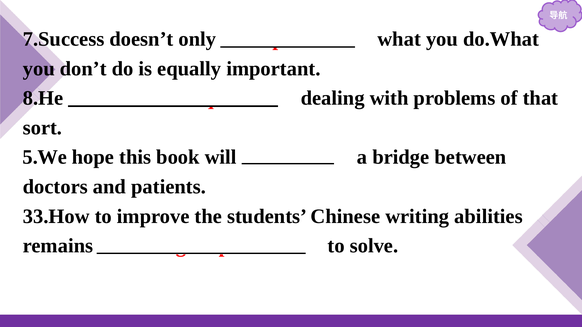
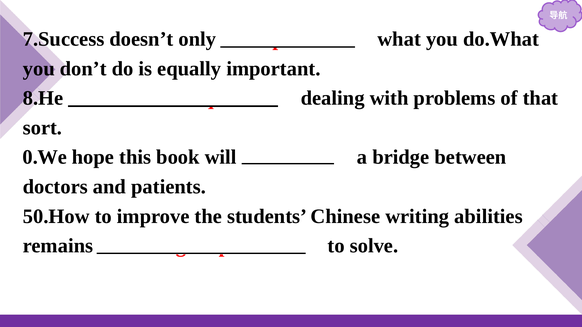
5.We: 5.We -> 0.We (45, 157)
33.How: 33.How -> 50.How (56, 217)
